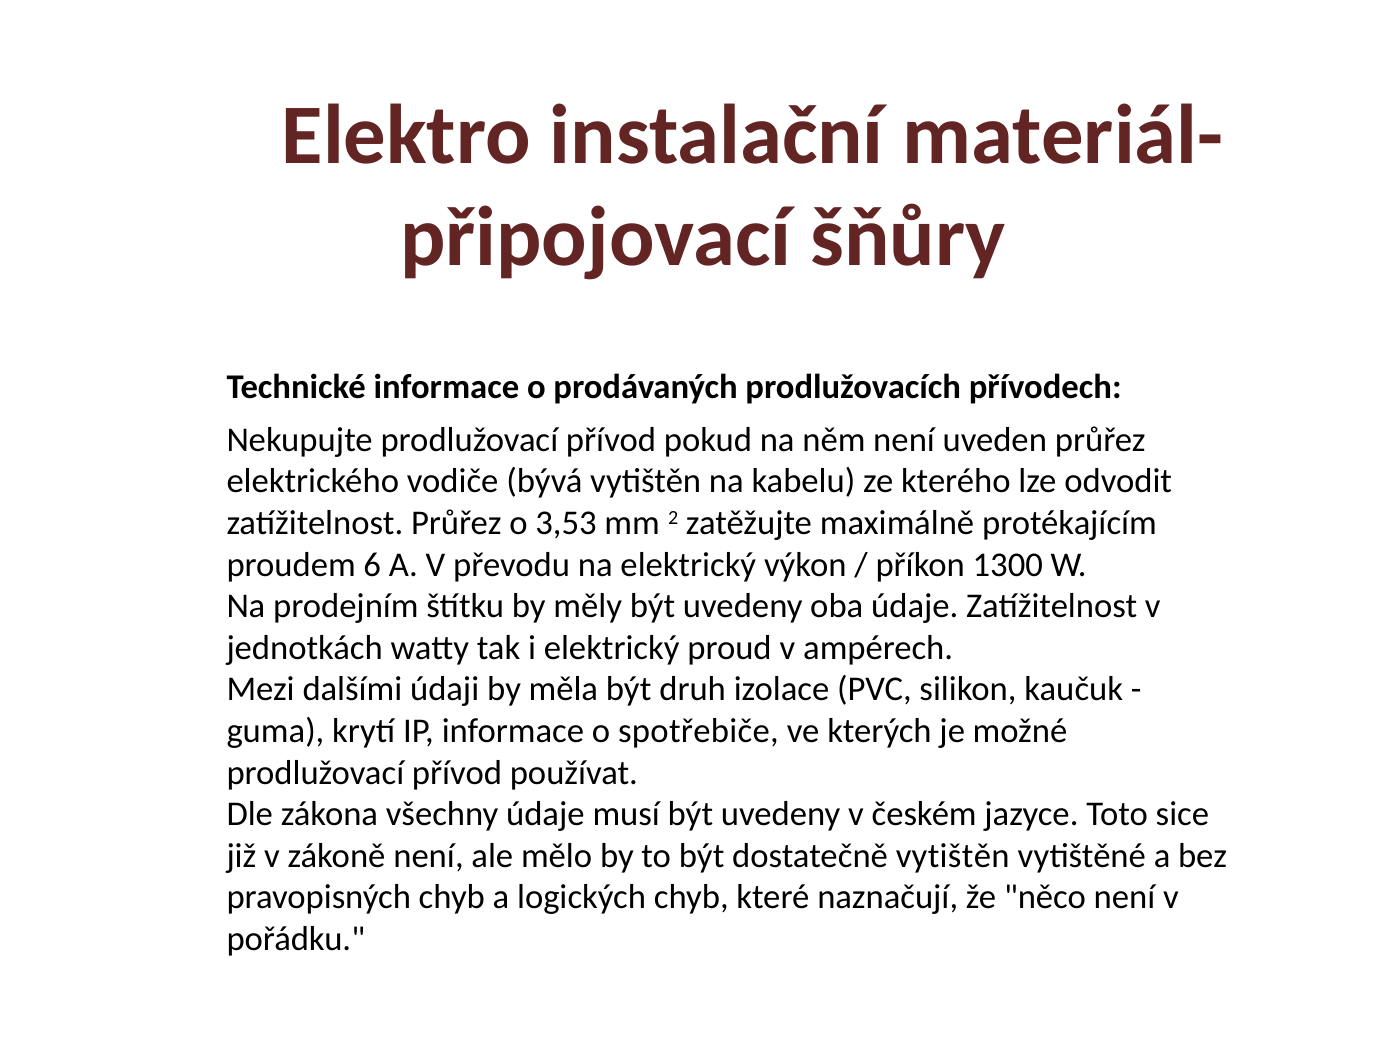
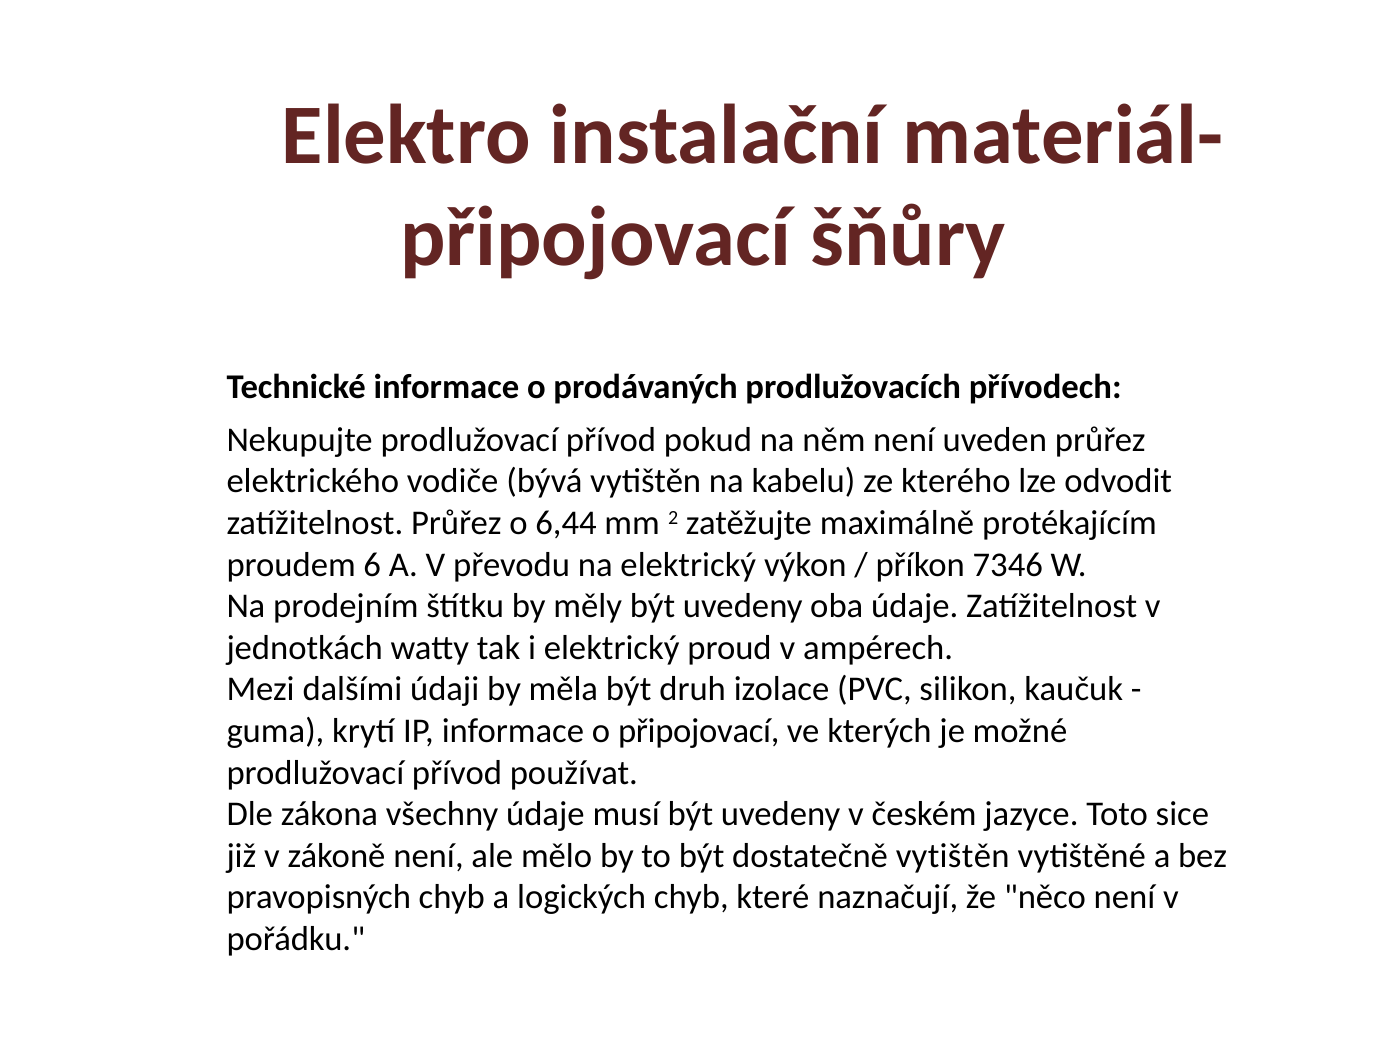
3,53: 3,53 -> 6,44 (566, 523)
1300: 1300 -> 7346 (1008, 565)
o spotřebiče: spotřebiče -> připojovací (699, 731)
